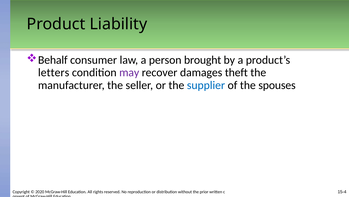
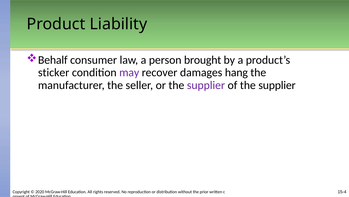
letters: letters -> sticker (54, 72)
theft: theft -> hang (236, 72)
supplier colour: blue -> purple (206, 85)
of the spouses: spouses -> supplier (277, 85)
